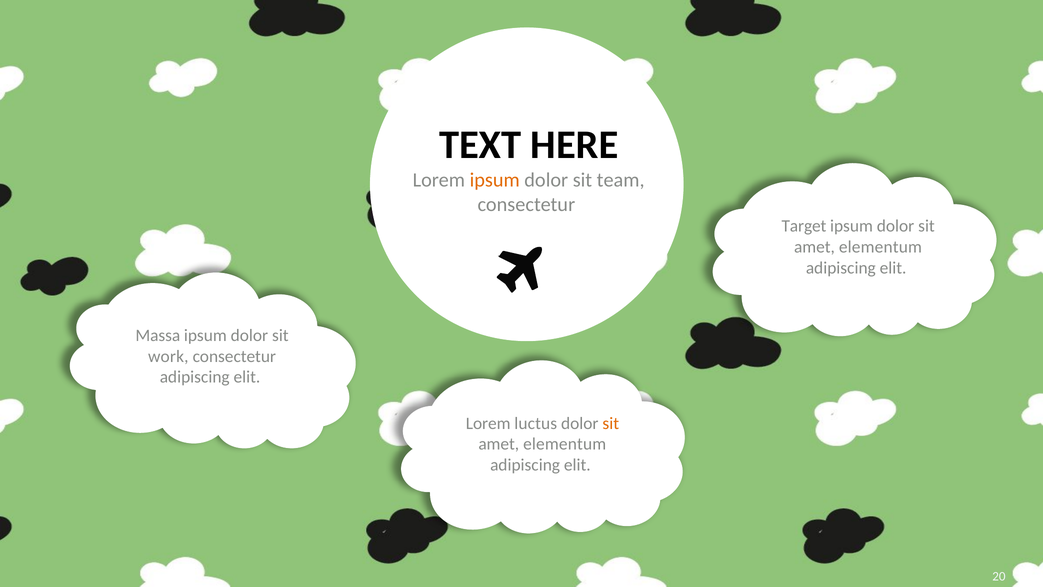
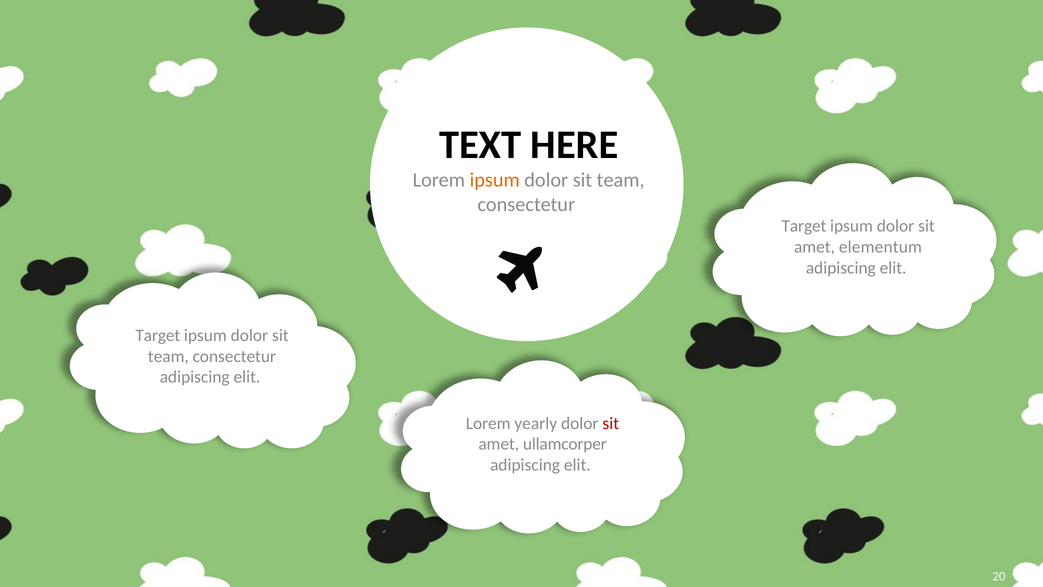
Massa: Massa -> Target (158, 335)
work: work -> team (168, 356)
luctus: luctus -> yearly (536, 423)
sit colour: orange -> red (611, 423)
elementum: elementum -> ullamcorper (565, 444)
